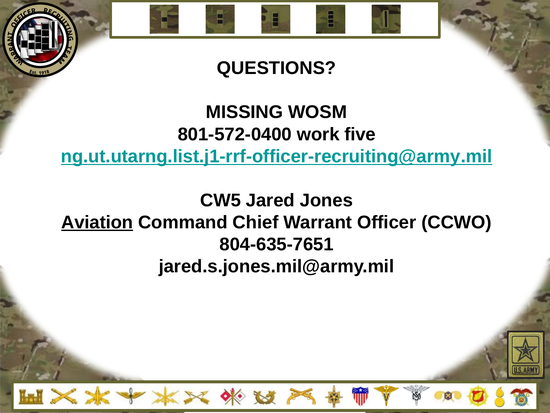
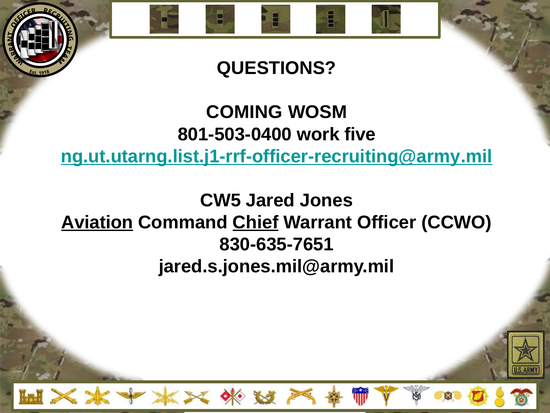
MISSING: MISSING -> COMING (244, 112)
801-572-0400: 801-572-0400 -> 801-503-0400 (235, 134)
Chief underline: none -> present (256, 222)
804-635-7651: 804-635-7651 -> 830-635-7651 (277, 244)
